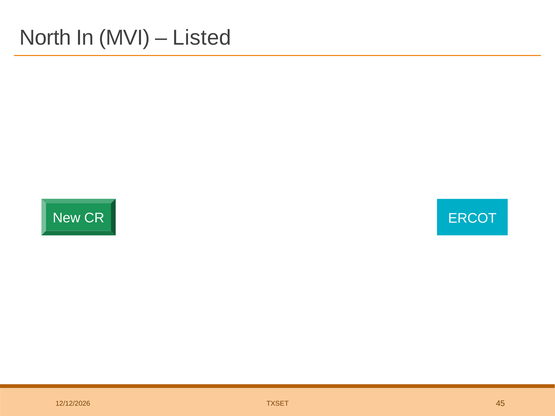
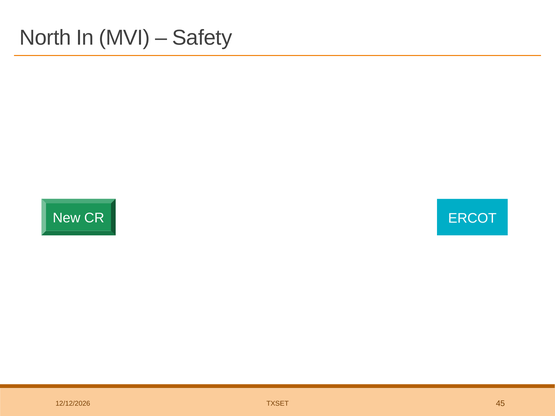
Listed: Listed -> Safety (202, 38)
